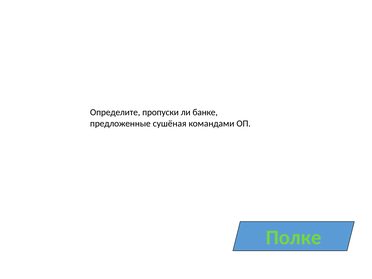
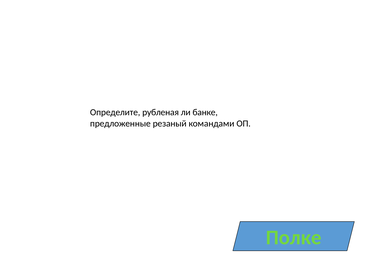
пропуски: пропуски -> рубленая (161, 112)
сушёная: сушёная -> резаный (170, 124)
